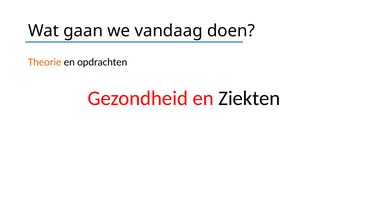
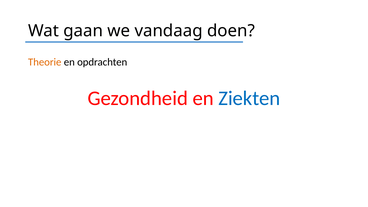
Ziekten colour: black -> blue (249, 98)
